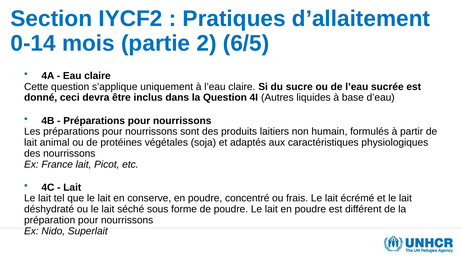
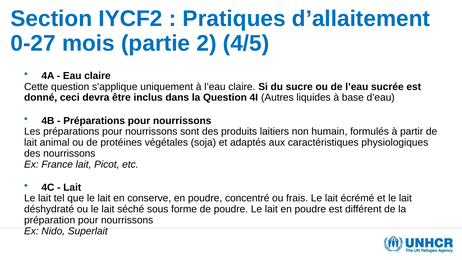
0-14: 0-14 -> 0-27 (33, 43)
6/5: 6/5 -> 4/5 (246, 43)
